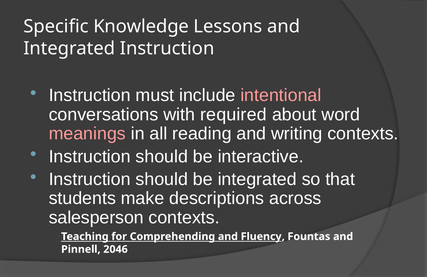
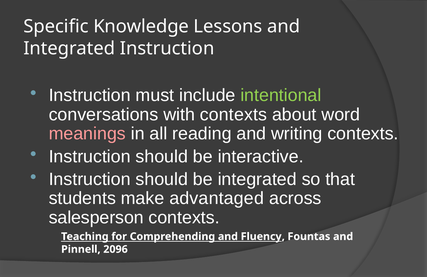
intentional colour: pink -> light green (281, 96)
with required: required -> contexts (233, 115)
descriptions: descriptions -> advantaged (217, 199)
2046: 2046 -> 2096 (116, 250)
